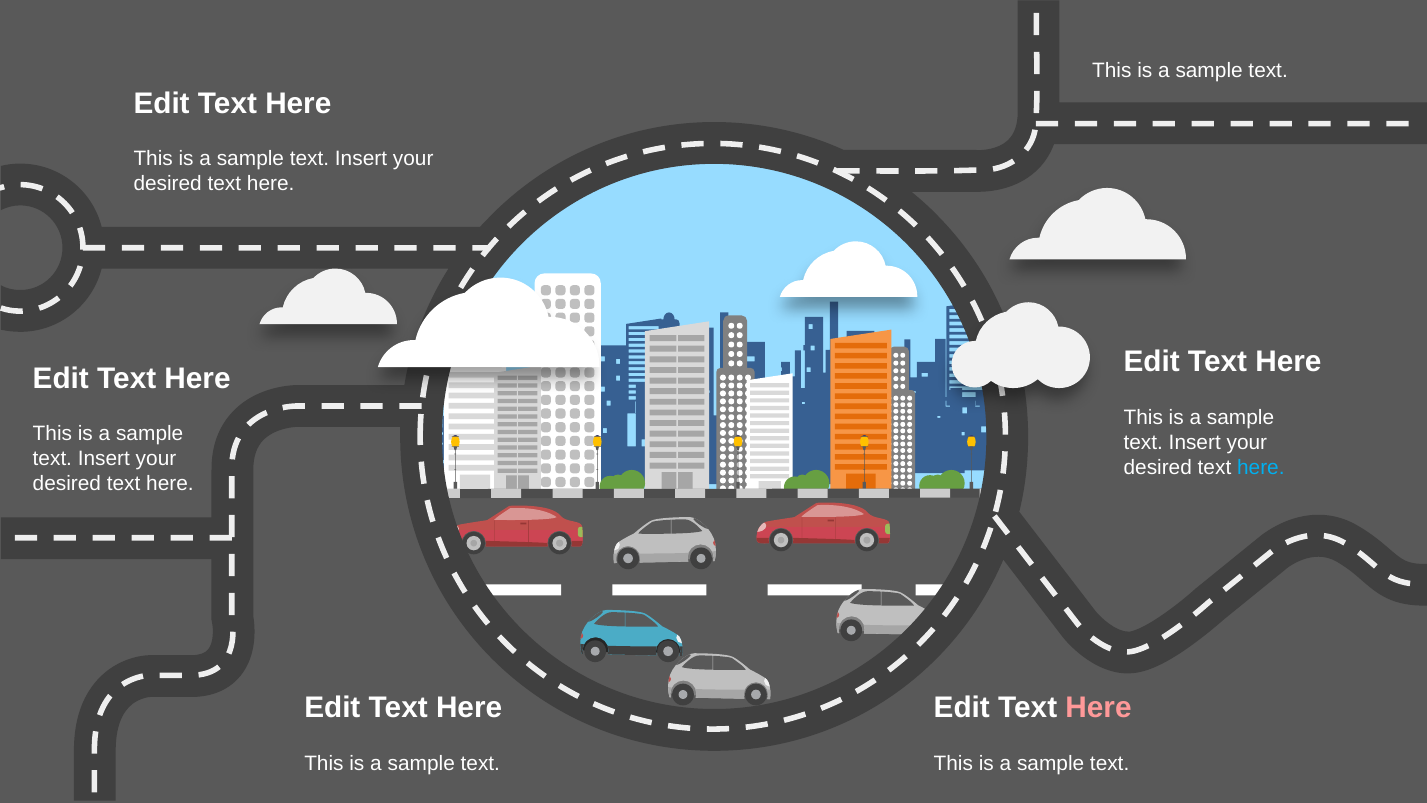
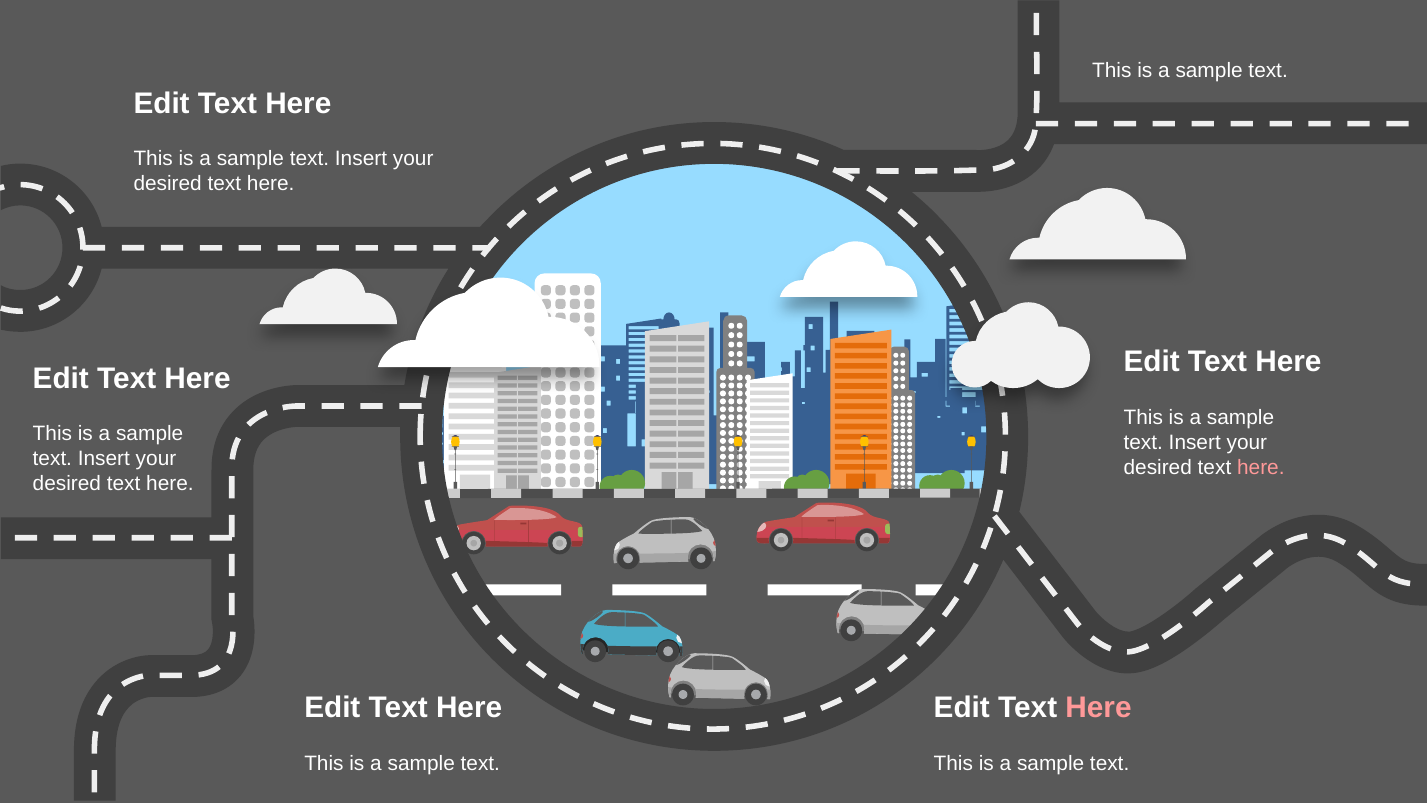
here colour: light blue -> pink (1261, 467)
